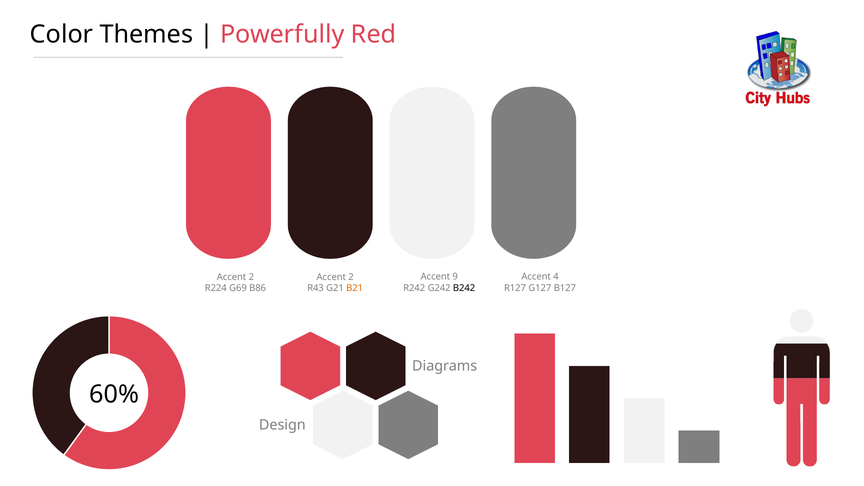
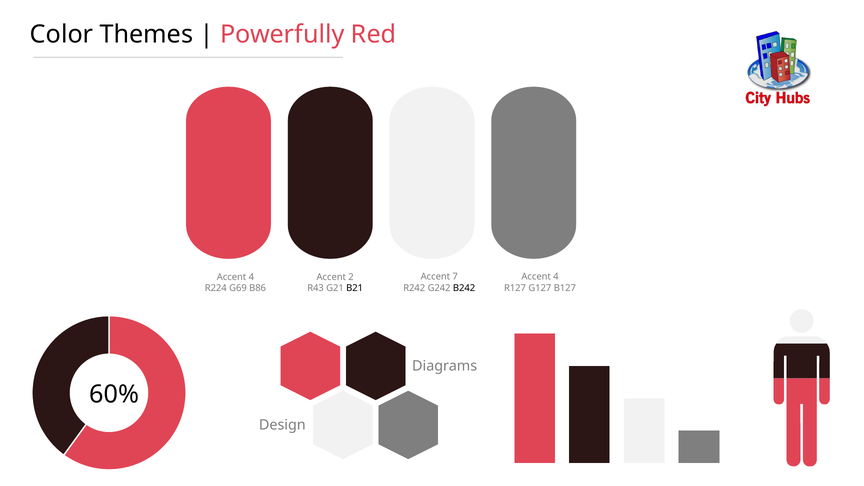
9: 9 -> 7 (455, 277)
2: 2 -> 4 (251, 277)
B21 colour: orange -> black (355, 288)
